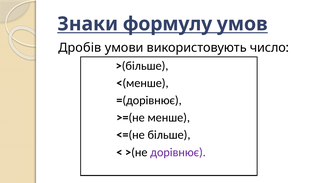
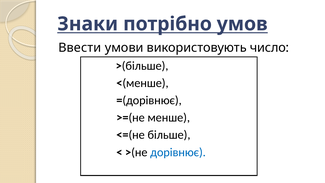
формулу: формулу -> потрібно (167, 24)
Дробів: Дробів -> Ввести (80, 48)
дорівнює colour: purple -> blue (178, 152)
